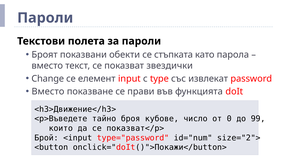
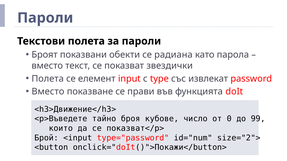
стъпката: стъпката -> радиана (173, 55)
Change: Change -> Полета (48, 79)
